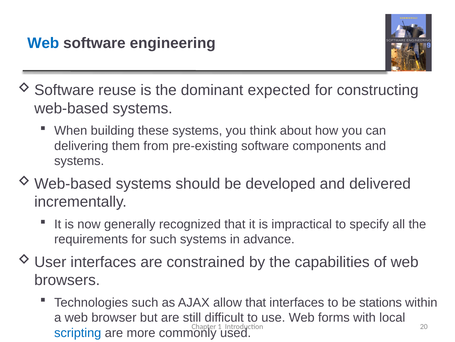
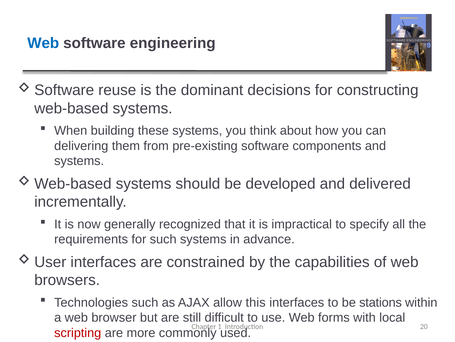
expected: expected -> decisions (279, 90)
allow that: that -> this (256, 302)
scripting colour: blue -> red (78, 332)
